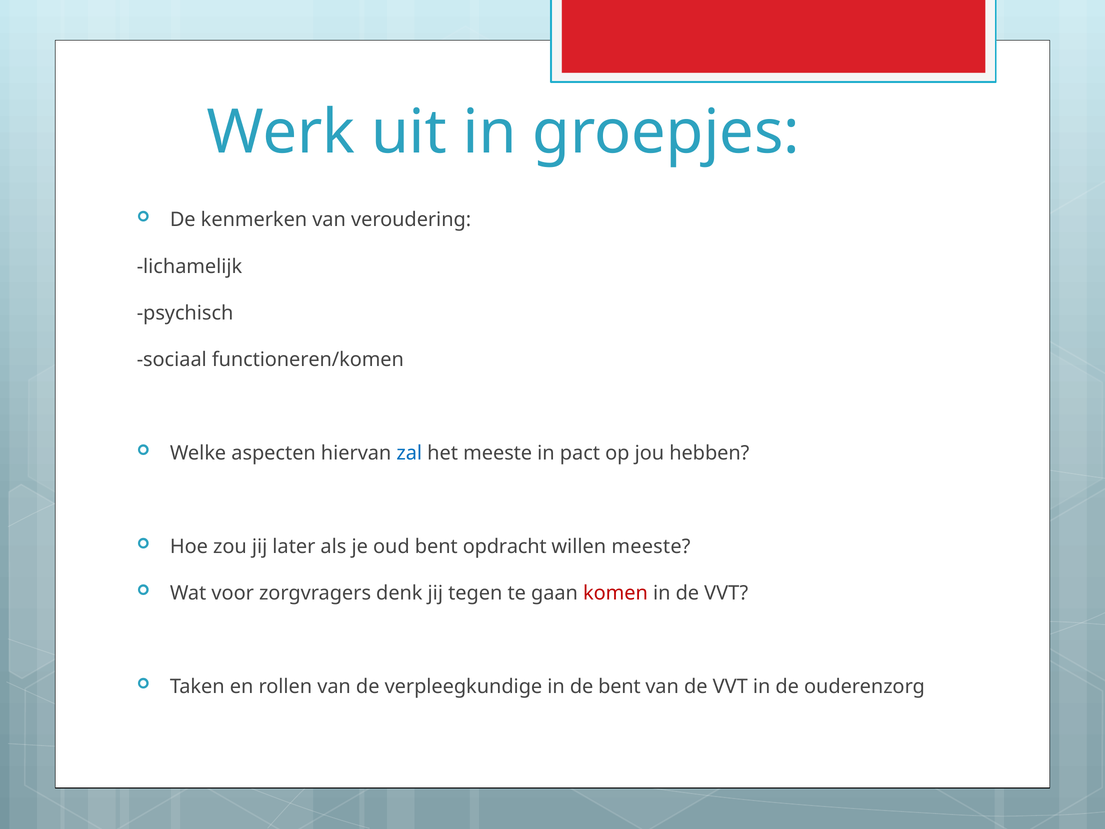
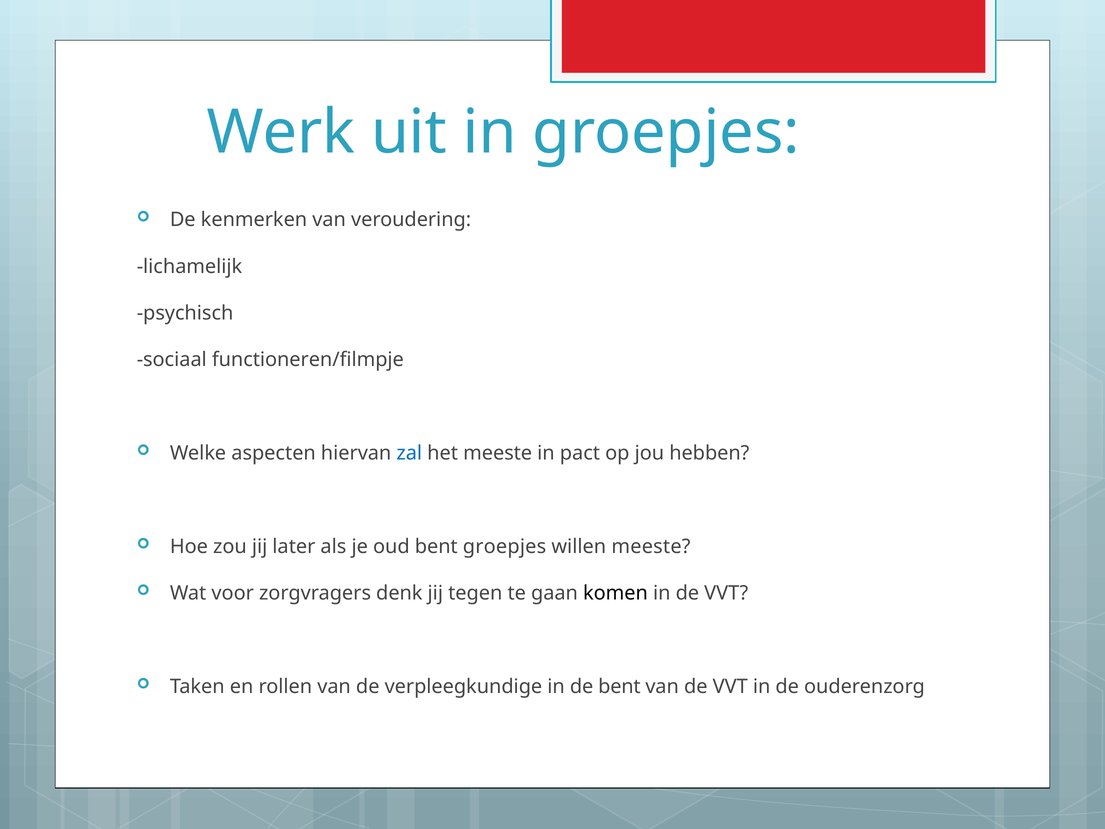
functioneren/komen: functioneren/komen -> functioneren/filmpje (308, 360)
bent opdracht: opdracht -> groepjes (505, 546)
komen colour: red -> black (615, 593)
